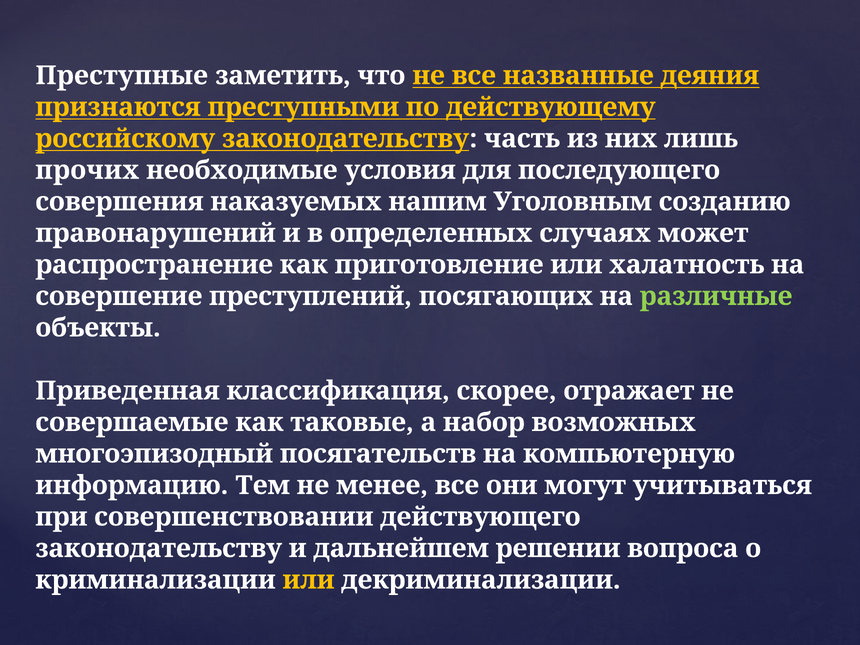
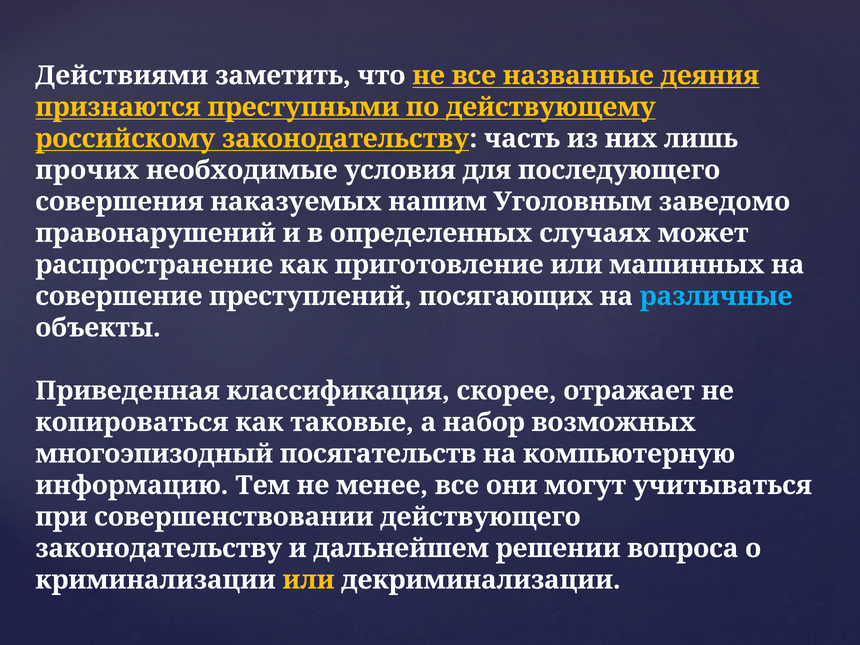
Преступные: Преступные -> Действиями (122, 76)
созданию: созданию -> заведомо (724, 202)
халатность: халатность -> машинных (687, 265)
различные colour: light green -> light blue (716, 296)
совершаемые: совершаемые -> копироваться (132, 422)
